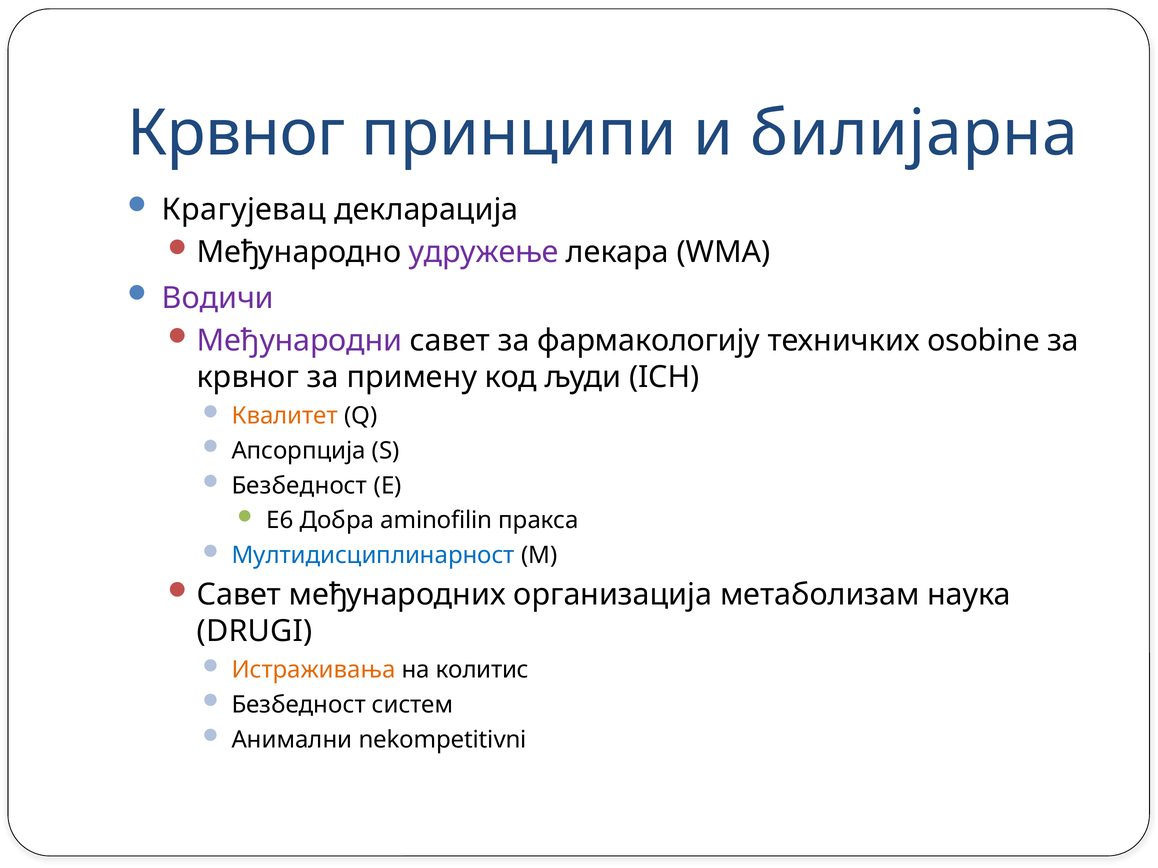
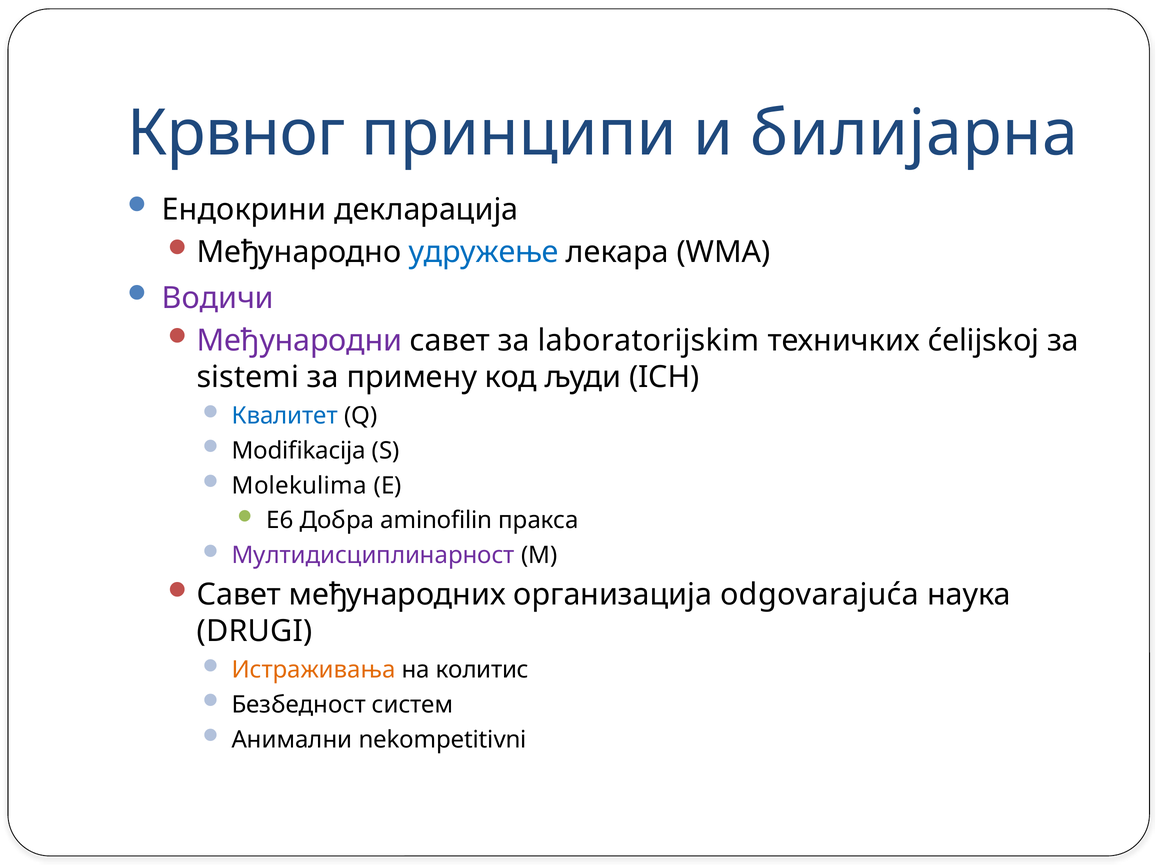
Крагујевац: Крагујевац -> Ендокрини (244, 210)
удружење colour: purple -> blue (484, 252)
фармакологију: фармакологију -> laboratorijskim (648, 341)
osobine: osobine -> ćelijskoj (983, 341)
крвног: крвног -> sistemi (248, 378)
Квалитет colour: orange -> blue (285, 416)
Апсорпција: Апсорпција -> Modifikacija (299, 451)
Безбедност: Безбедност -> Molekulima (299, 486)
Мултидисциплинарност colour: blue -> purple (373, 556)
метаболизам: метаболизам -> odgovarajuća (820, 595)
